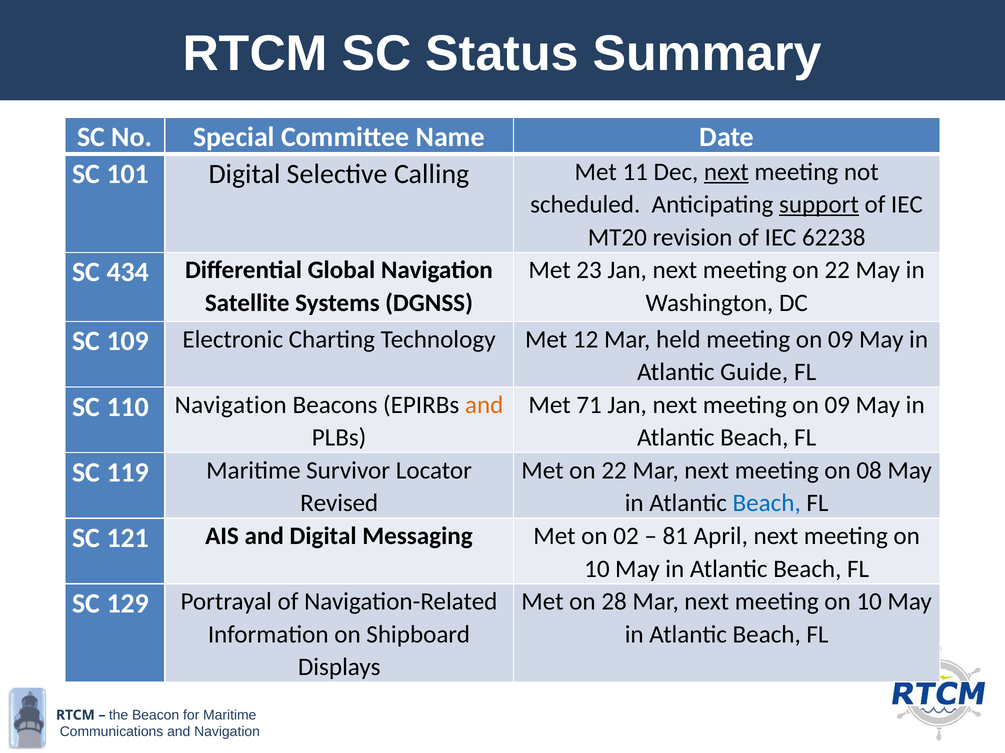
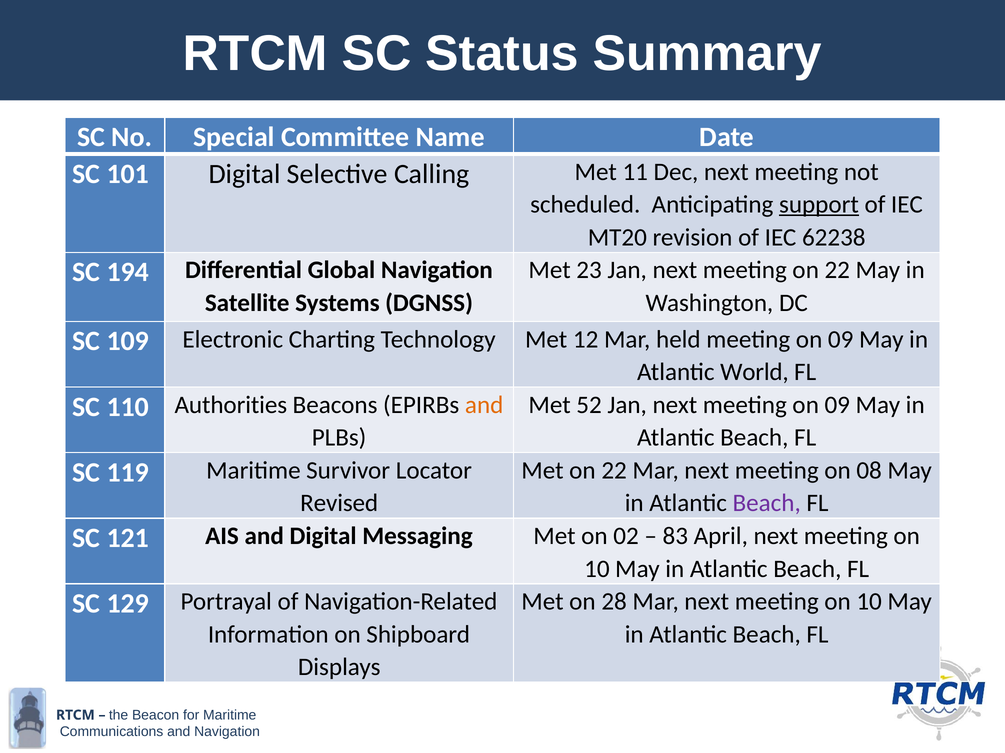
next underline: present -> none (726, 172)
434: 434 -> 194 (128, 272)
Guide: Guide -> World (754, 372)
71: 71 -> 52 (589, 405)
110 Navigation: Navigation -> Authorities (231, 405)
Beach colour: blue -> purple (767, 504)
81: 81 -> 83 (675, 537)
